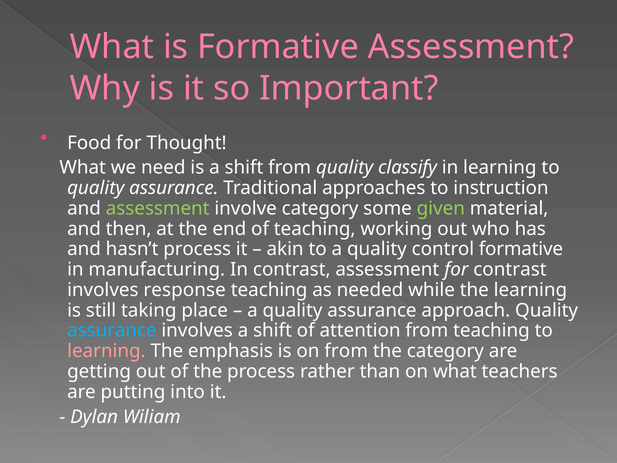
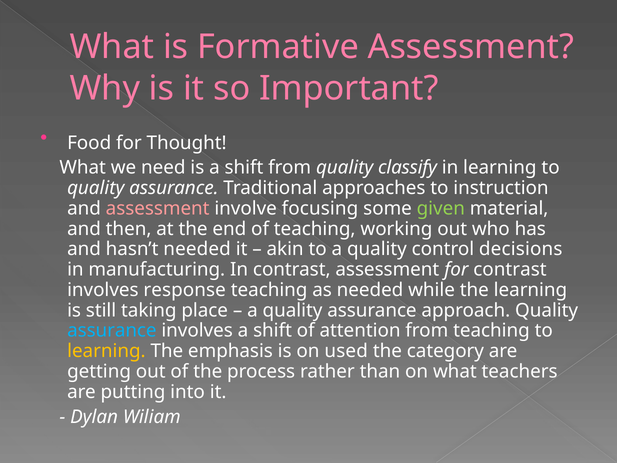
assessment colour: light green -> pink (158, 208)
involve category: category -> focusing (320, 208)
hasn’t process: process -> needed (197, 249)
control formative: formative -> decisions (521, 249)
learning colour: pink -> yellow (106, 351)
on from: from -> used (346, 351)
